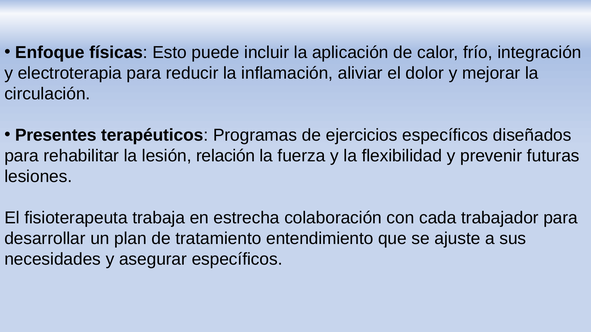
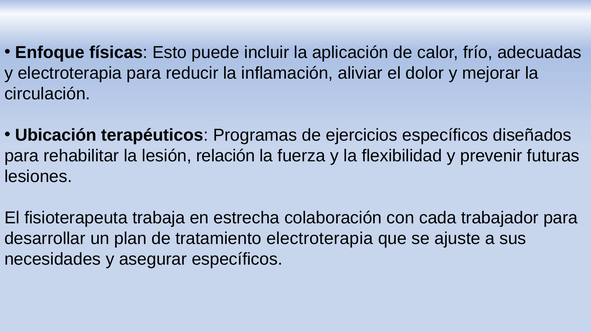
integración: integración -> adecuadas (539, 53)
Presentes: Presentes -> Ubicación (56, 135)
tratamiento entendimiento: entendimiento -> electroterapia (320, 239)
